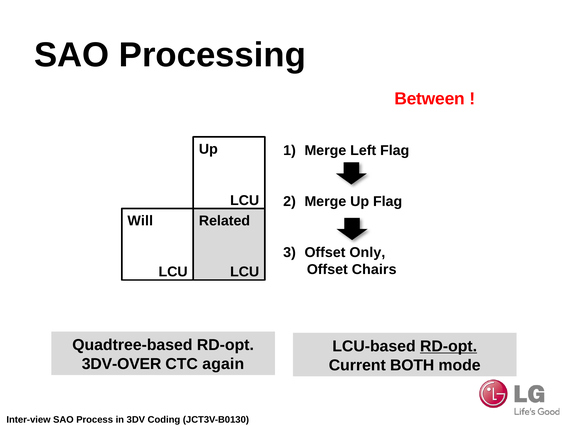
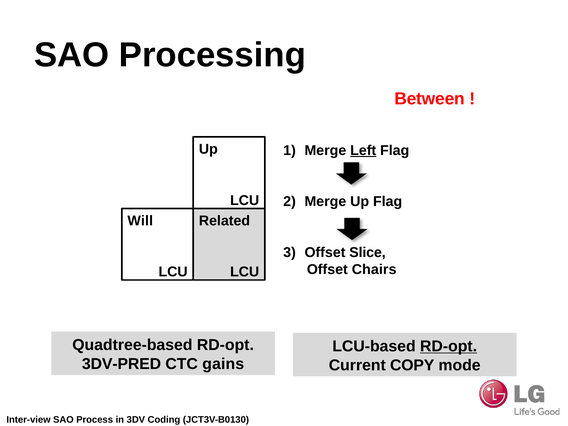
Left underline: none -> present (363, 150)
Only: Only -> Slice (367, 253)
3DV-OVER: 3DV-OVER -> 3DV-PRED (122, 364)
again: again -> gains (223, 364)
BOTH: BOTH -> COPY (412, 365)
